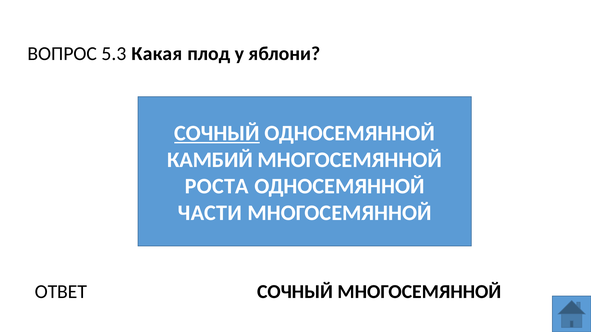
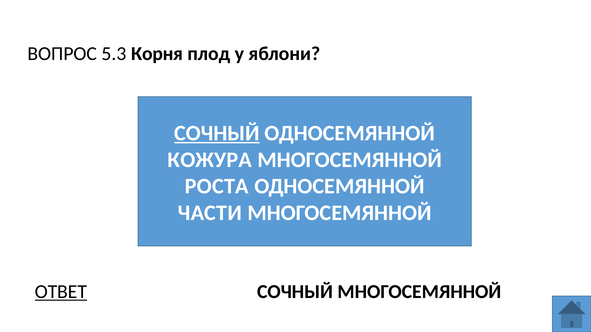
Какая: Какая -> Корня (157, 54)
КАМБИЙ: КАМБИЙ -> КОЖУРА (210, 160)
ОТВЕТ underline: none -> present (61, 292)
